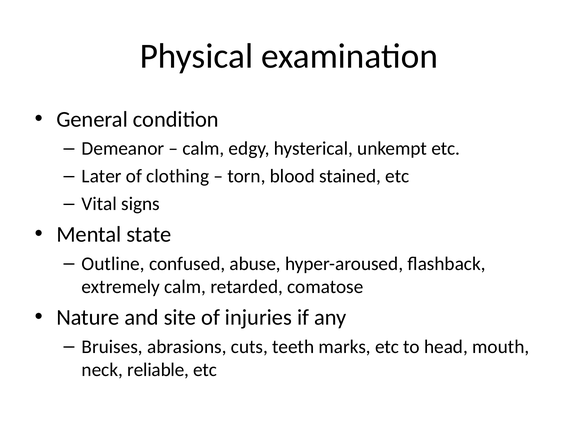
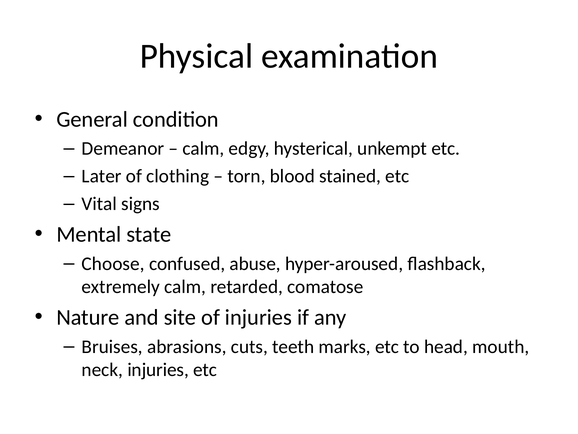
Outline: Outline -> Choose (113, 263)
neck reliable: reliable -> injuries (158, 369)
